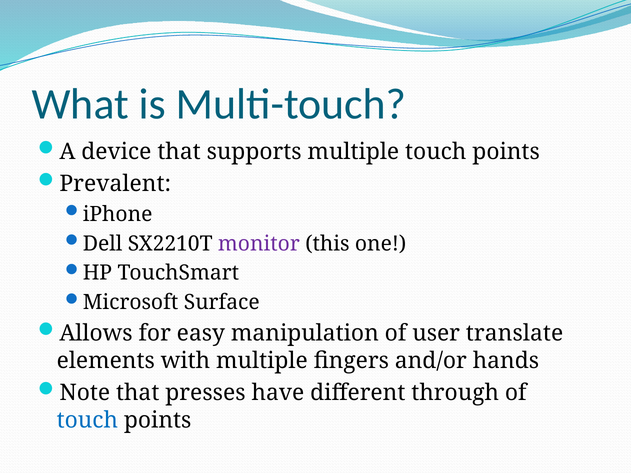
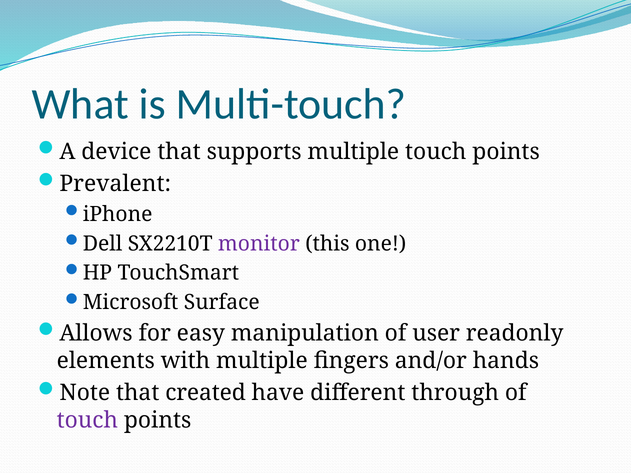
translate: translate -> readonly (515, 334)
presses: presses -> created (206, 393)
touch colour: blue -> purple (87, 420)
